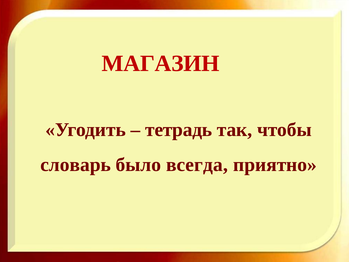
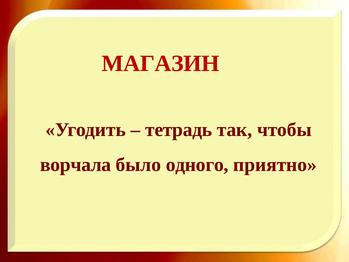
словарь: словарь -> ворчала (76, 165)
всегда: всегда -> одного (197, 165)
